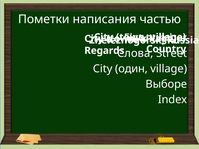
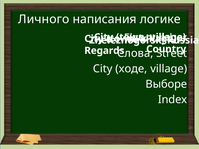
Пометки: Пометки -> Личного (44, 19)
частью: частью -> логике (160, 19)
один: один -> ходе (131, 69)
